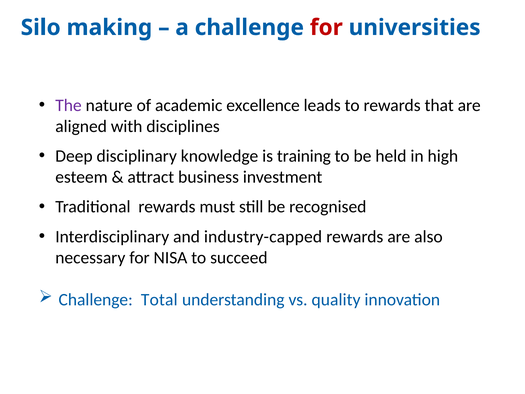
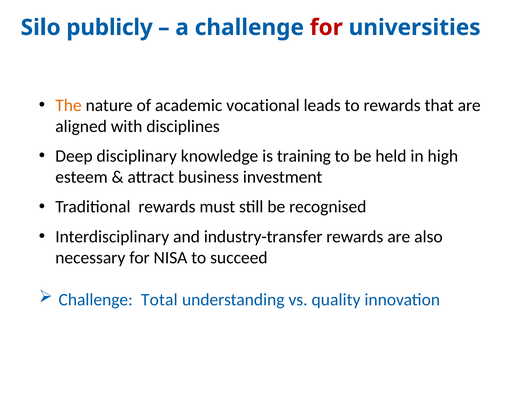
making: making -> publicly (110, 28)
The colour: purple -> orange (68, 105)
excellence: excellence -> vocational (263, 105)
industry-capped: industry-capped -> industry-transfer (263, 236)
